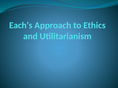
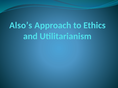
Each’s: Each’s -> Also’s (21, 25)
